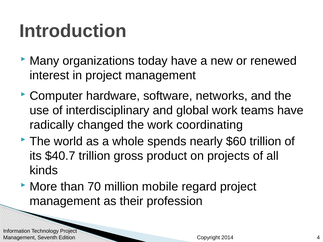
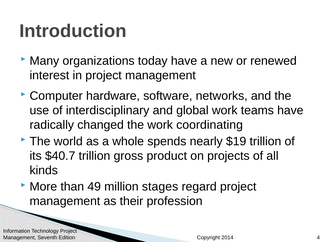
$60: $60 -> $19 (236, 141)
70: 70 -> 49 (94, 187)
mobile: mobile -> stages (160, 187)
